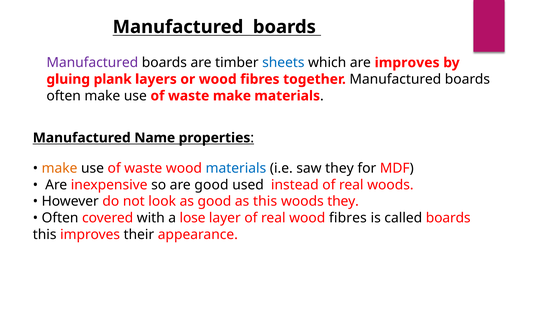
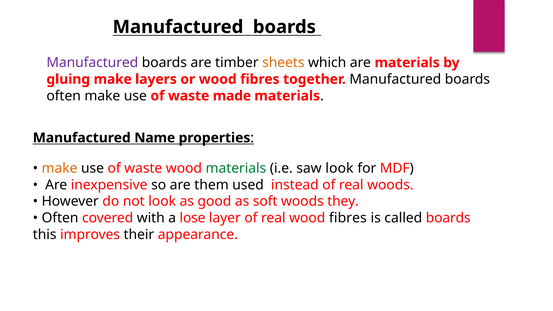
sheets colour: blue -> orange (283, 63)
are improves: improves -> materials (407, 63)
gluing plank: plank -> make (113, 79)
waste make: make -> made (232, 96)
materials colour: blue -> green (236, 168)
saw they: they -> look (339, 168)
are good: good -> them (212, 185)
as this: this -> soft (265, 201)
